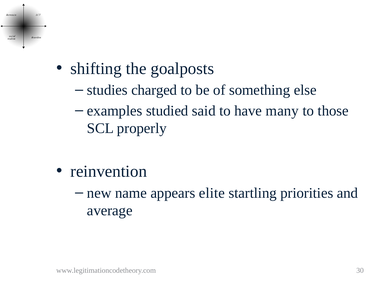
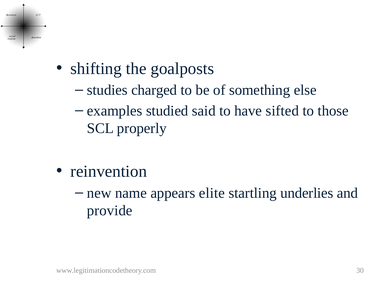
many: many -> sifted (282, 111)
priorities: priorities -> underlies (307, 193)
average: average -> provide (110, 211)
